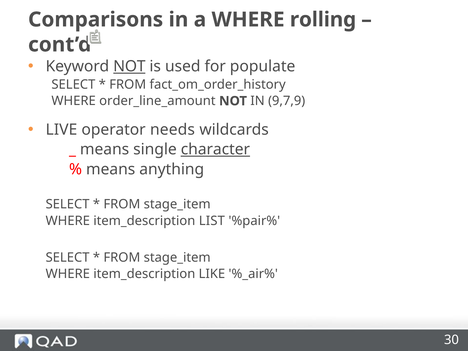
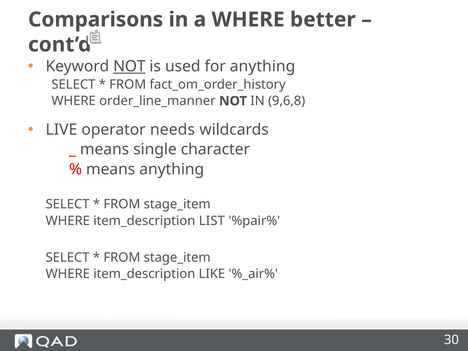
rolling: rolling -> better (323, 20)
for populate: populate -> anything (263, 66)
order_line_amount: order_line_amount -> order_line_manner (157, 101)
9,7,9: 9,7,9 -> 9,6,8 (287, 101)
character underline: present -> none (215, 150)
